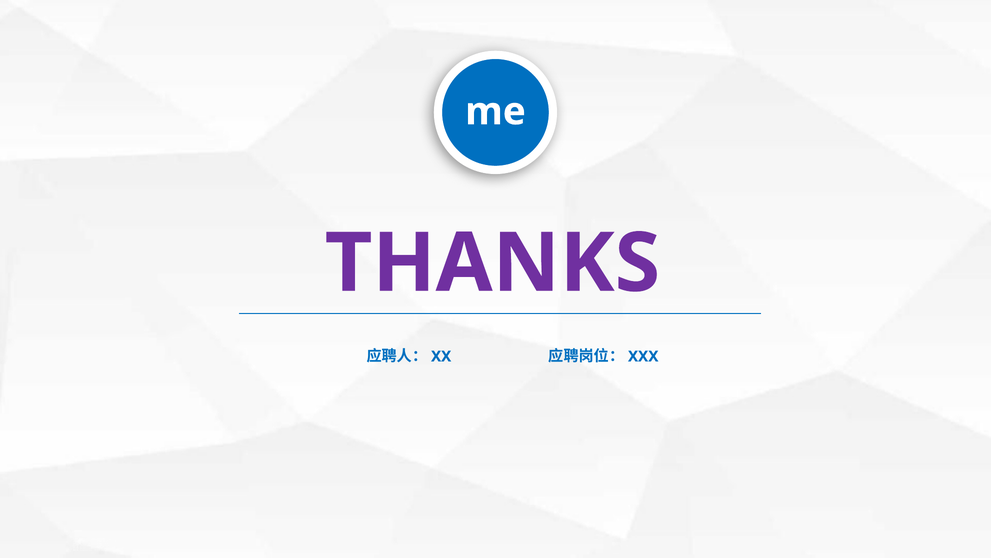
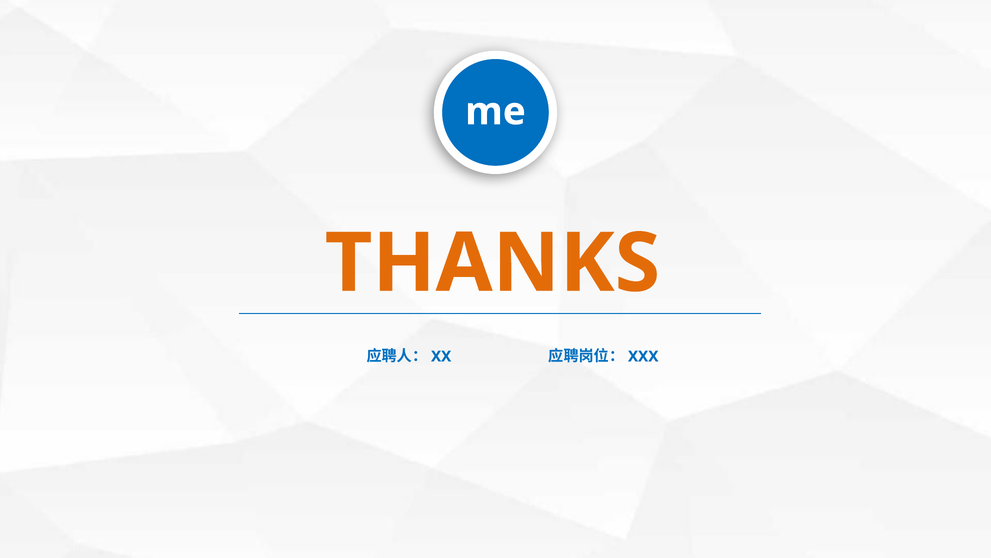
THANKS colour: purple -> orange (492, 263)
